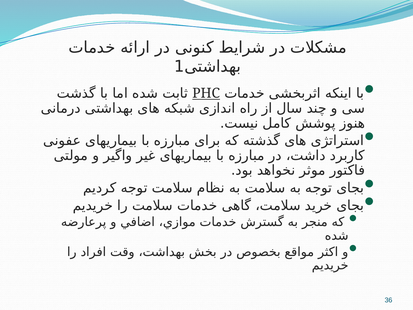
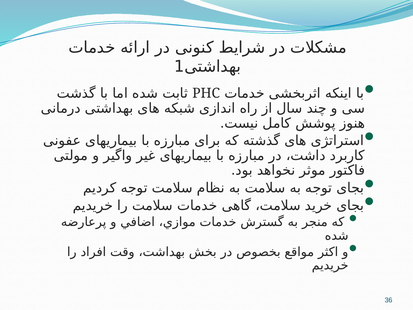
PHC underline: present -> none (206, 93)
